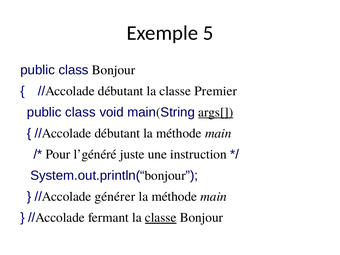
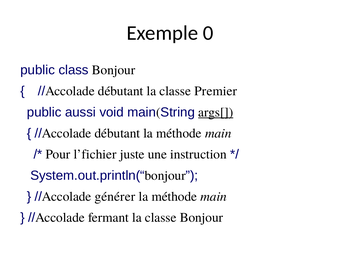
5: 5 -> 0 (208, 33)
class: class -> aussi (80, 112)
l’généré: l’généré -> l’fichier (95, 154)
classe underline: present -> none (161, 218)
